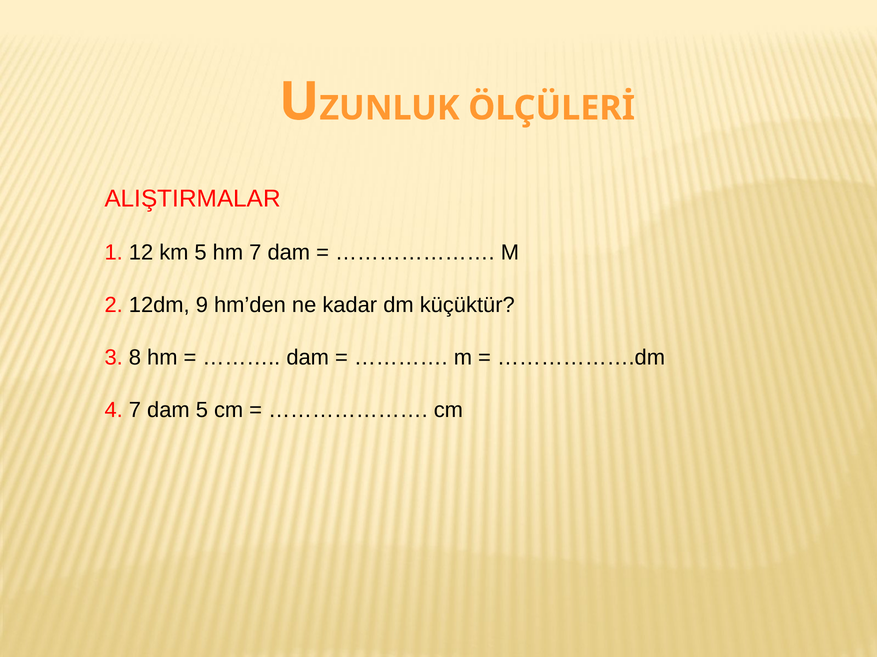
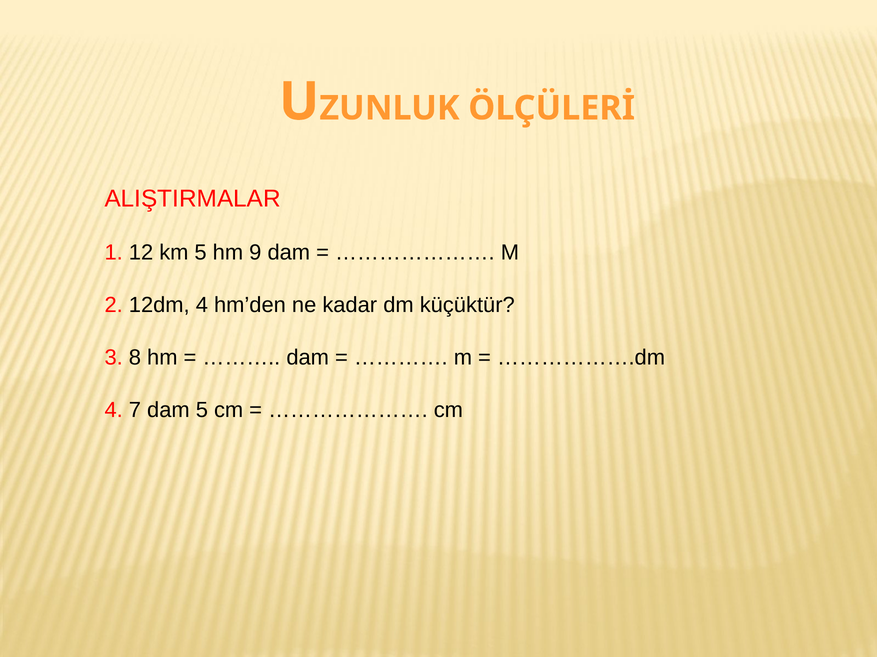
hm 7: 7 -> 9 (255, 253)
12dm 9: 9 -> 4 (202, 305)
